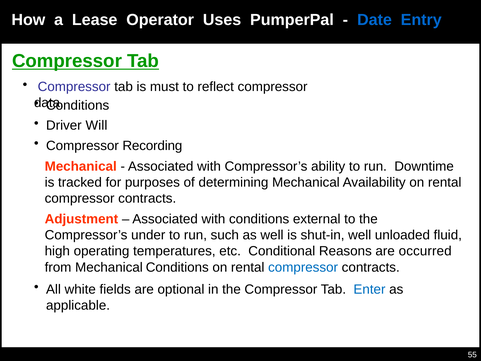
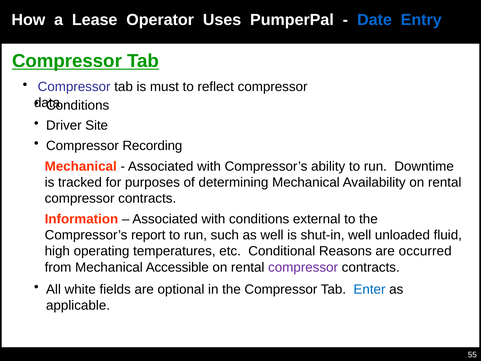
Will: Will -> Site (97, 125)
Adjustment: Adjustment -> Information (81, 219)
under: under -> report (148, 235)
Mechanical Conditions: Conditions -> Accessible (177, 267)
compressor colour: blue -> purple (303, 267)
